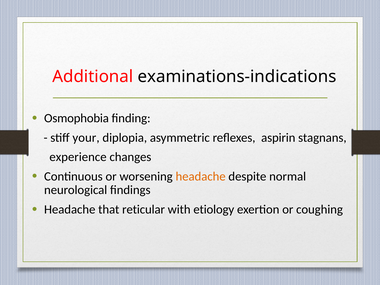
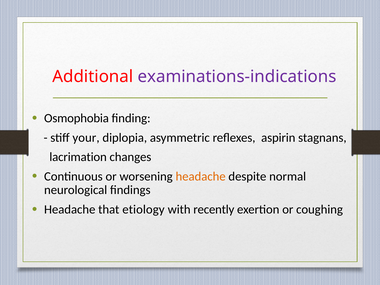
examinations-indications colour: black -> purple (237, 77)
experience: experience -> lacrimation (78, 157)
reticular: reticular -> etiology (143, 209)
etiology: etiology -> recently (214, 209)
